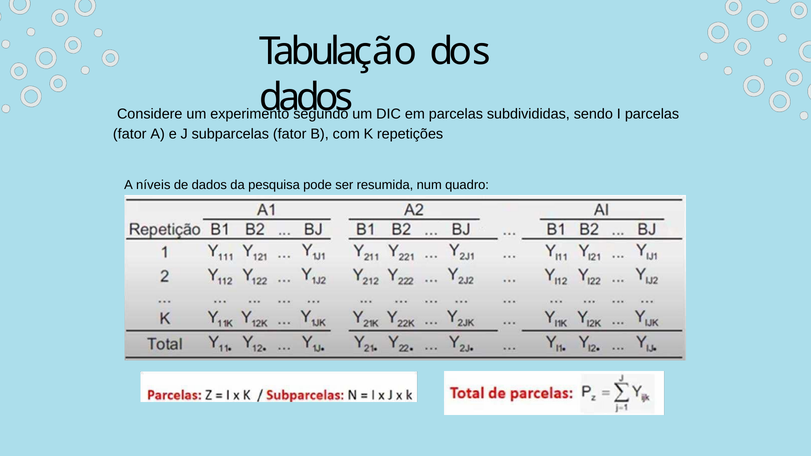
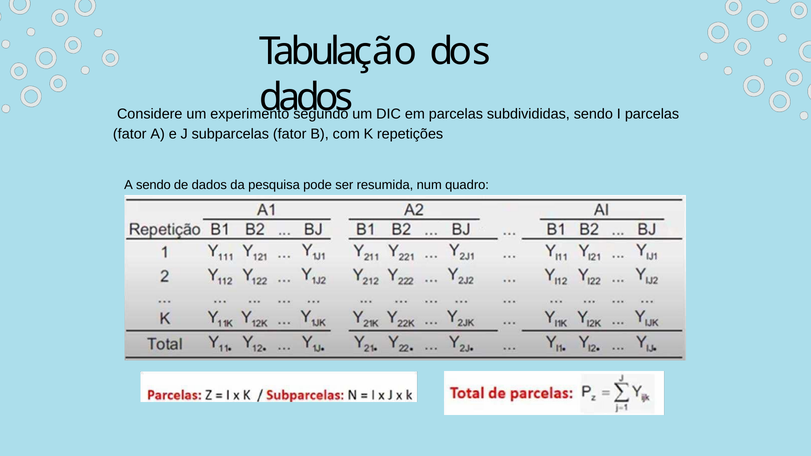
A níveis: níveis -> sendo (153, 185)
